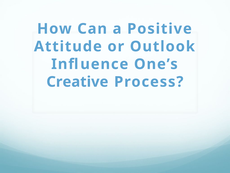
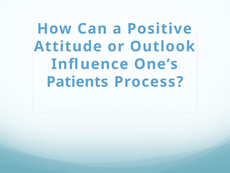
Creative: Creative -> Patients (77, 82)
